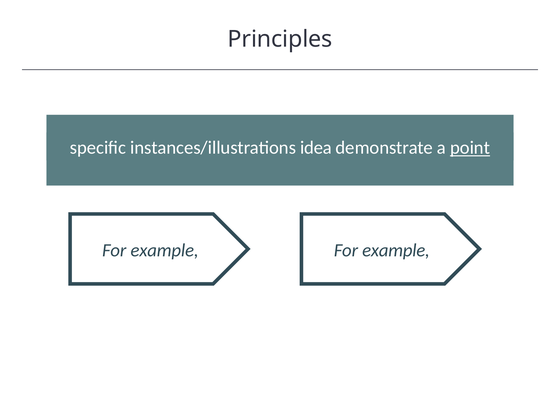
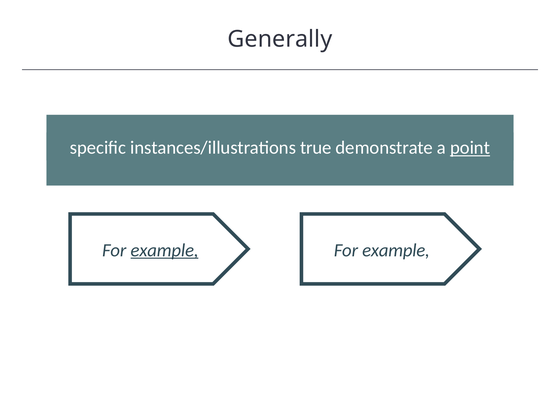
Principles: Principles -> Generally (280, 39)
idea: idea -> true (316, 148)
example underline: none -> present (165, 250)
